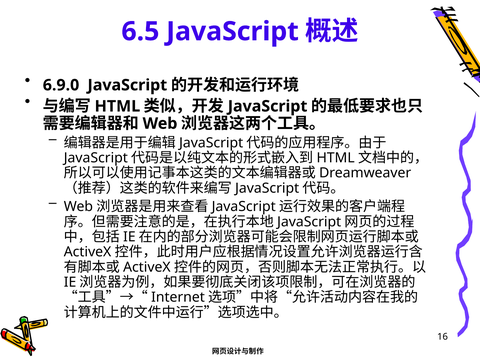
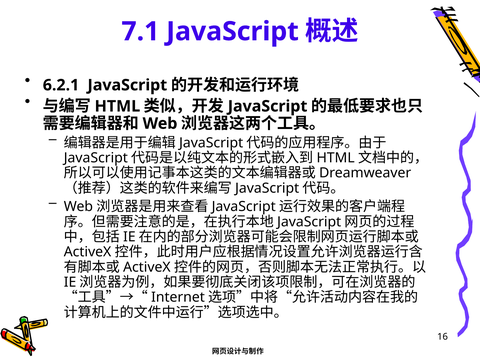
6.5: 6.5 -> 7.1 (140, 31)
6.9.0: 6.9.0 -> 6.2.1 (61, 85)
